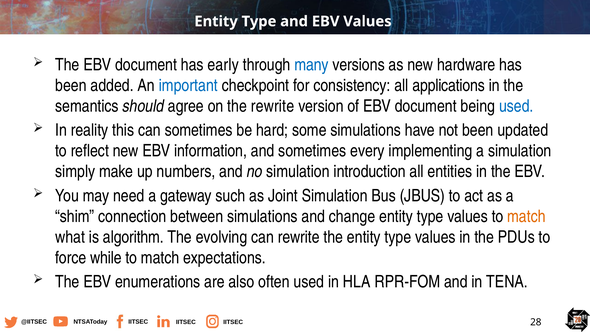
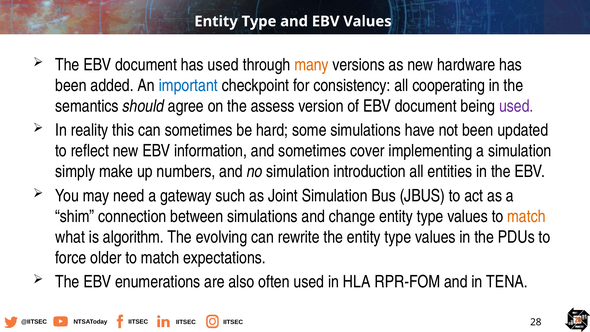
has early: early -> used (223, 65)
many colour: blue -> orange (312, 65)
applications: applications -> cooperating (449, 85)
the rewrite: rewrite -> assess (273, 106)
used colour: blue -> purple (516, 106)
every: every -> cover (367, 151)
while: while -> older (106, 258)
